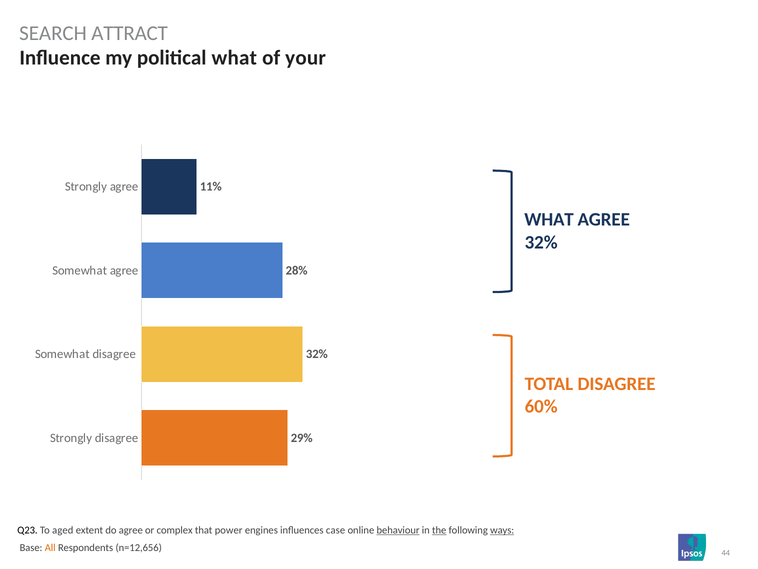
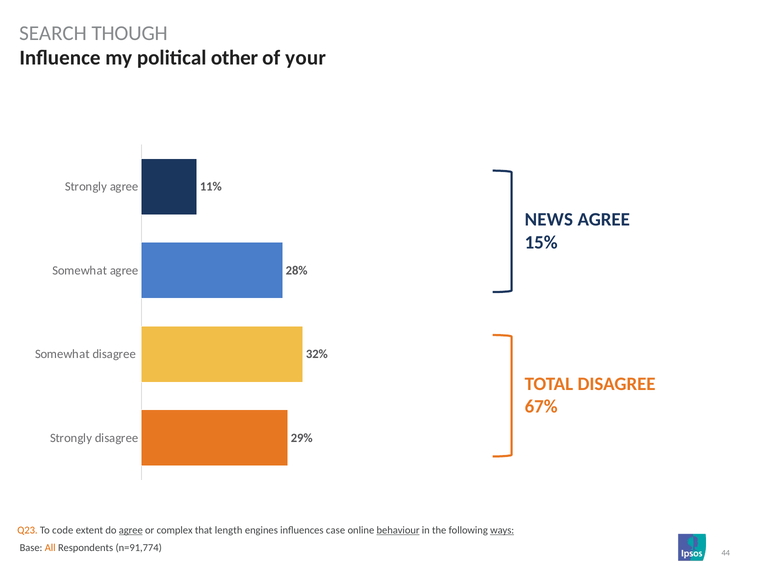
ATTRACT: ATTRACT -> THOUGH (130, 33)
political what: what -> other (234, 58)
WHAT: WHAT -> NEWS (549, 219)
32%: 32% -> 15% (541, 242)
60%: 60% -> 67% (541, 406)
Q23 colour: black -> orange (27, 530)
aged: aged -> code (63, 530)
agree underline: none -> present (131, 530)
power: power -> length (229, 530)
the underline: present -> none (439, 530)
n=12,656: n=12,656 -> n=91,774 (139, 547)
